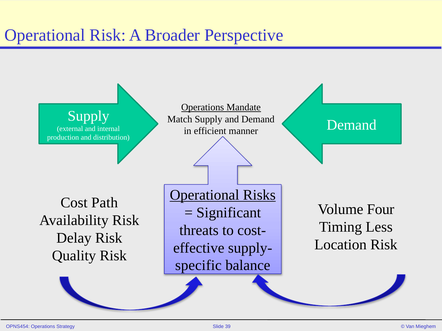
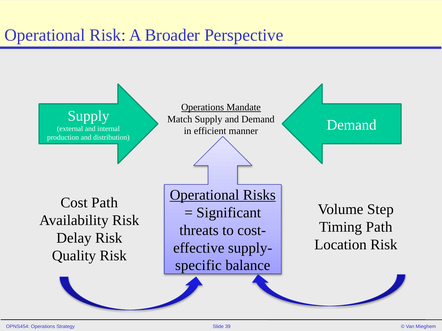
Four: Four -> Step (380, 210)
Timing Less: Less -> Path (379, 227)
